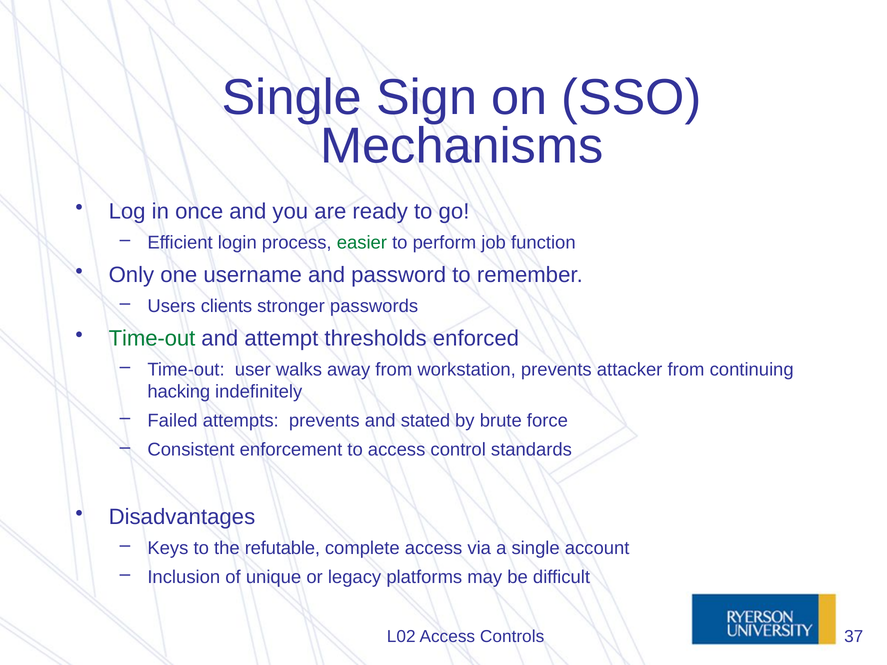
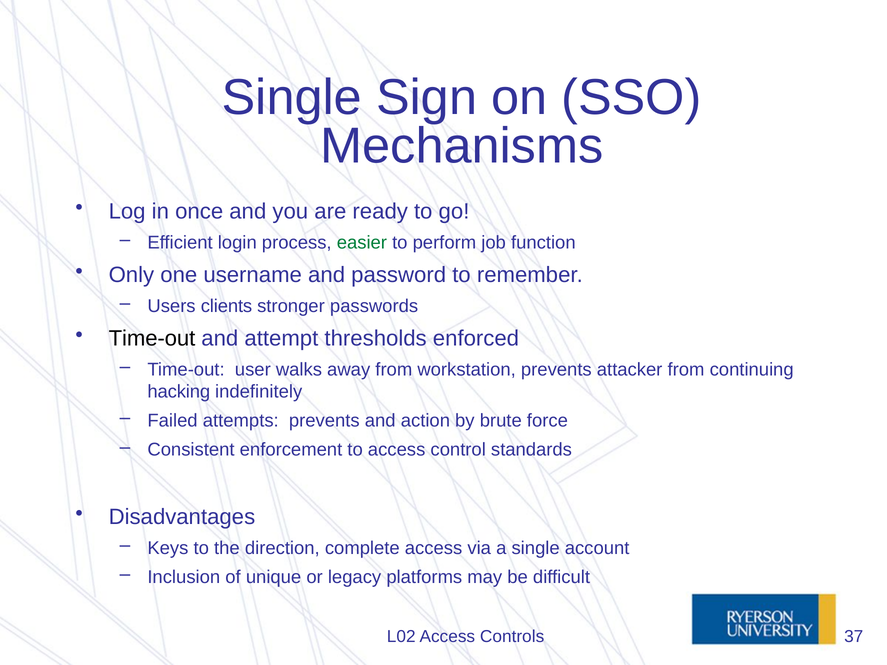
Time-out colour: green -> black (152, 339)
stated: stated -> action (425, 421)
refutable: refutable -> direction (282, 548)
